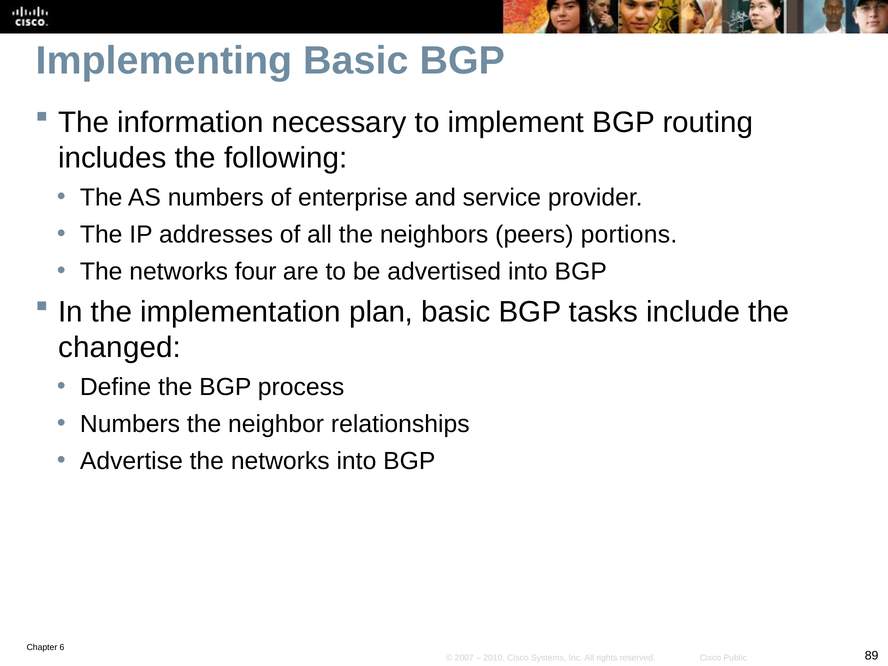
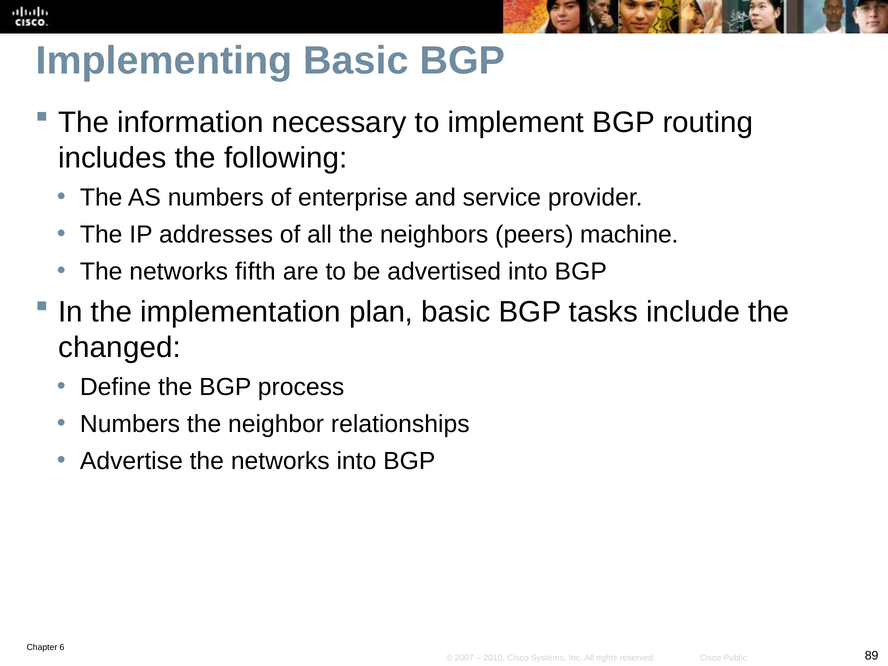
portions: portions -> machine (629, 235)
four: four -> fifth (255, 272)
